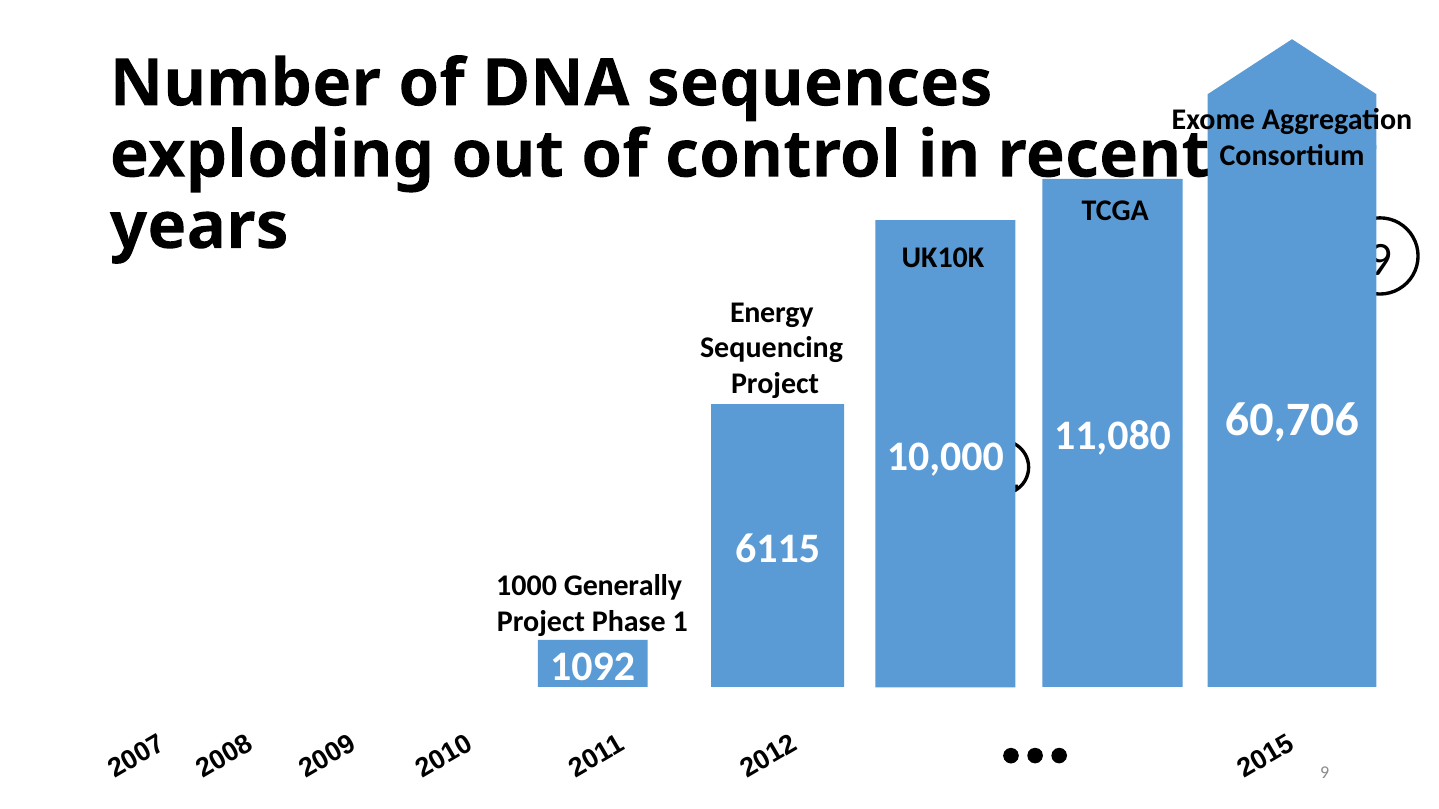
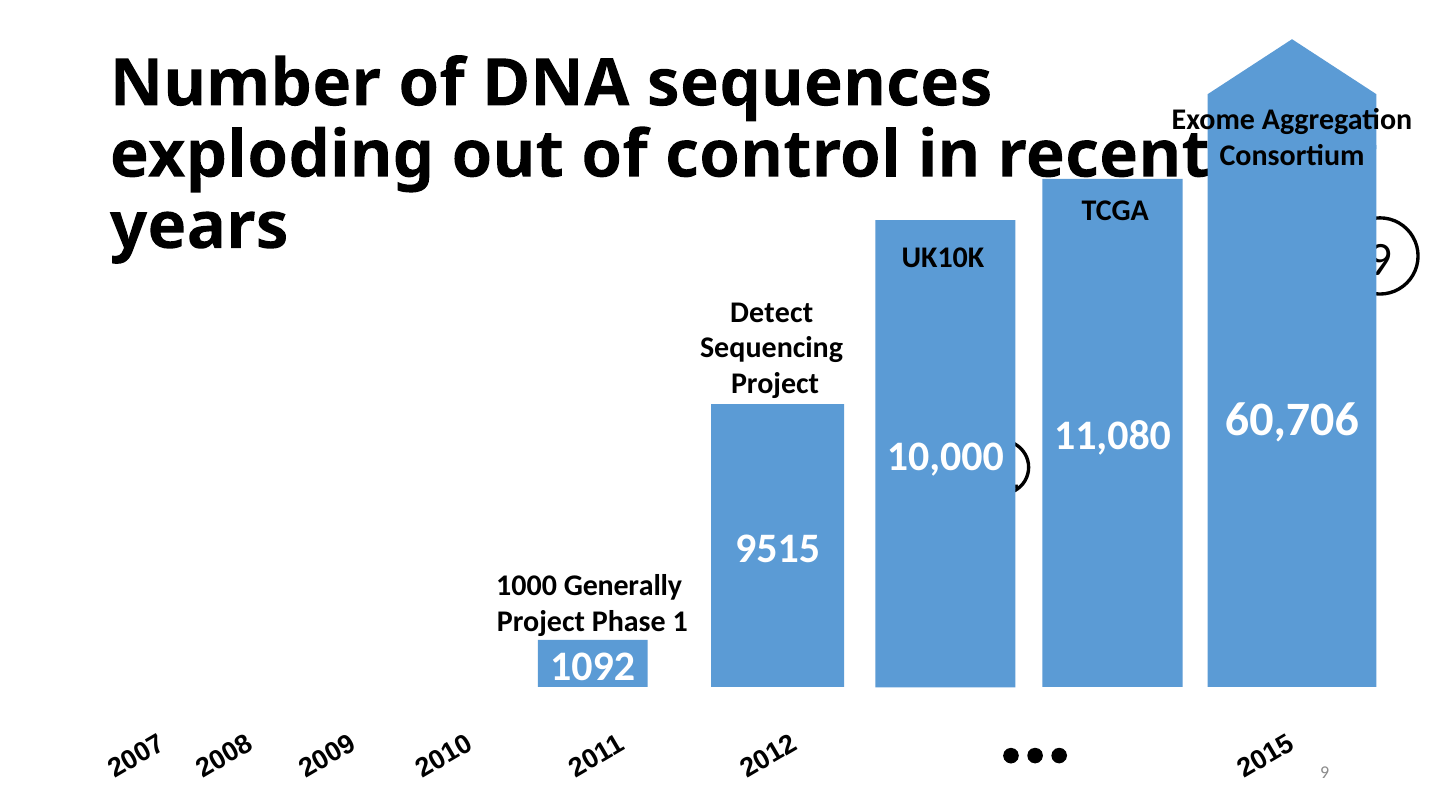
Energy: Energy -> Detect (772, 312)
6115: 6115 -> 9515 (778, 549)
